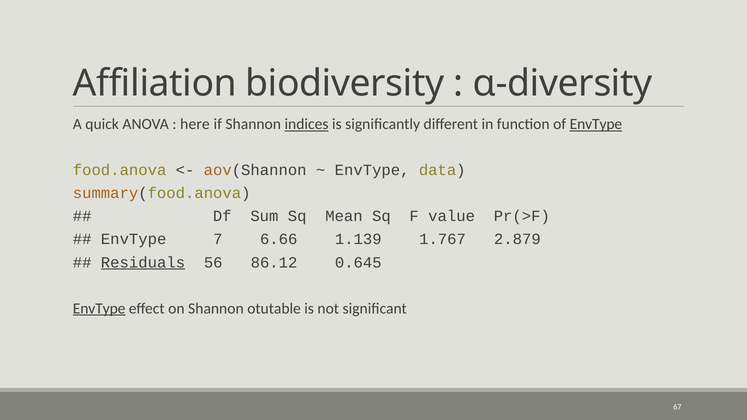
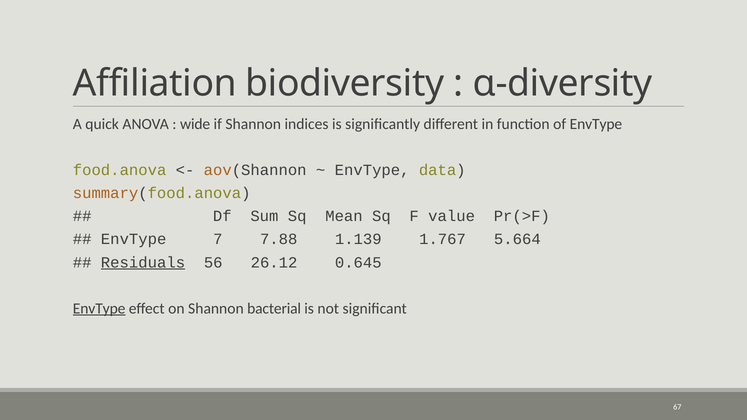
here: here -> wide (195, 124)
indices underline: present -> none (307, 124)
EnvType underline: present -> none (596, 124)
6.66: 6.66 -> 7.88 (279, 239)
2.879: 2.879 -> 5.664 (517, 239)
86.12: 86.12 -> 26.12 (274, 262)
otutable: otutable -> bacterial (274, 309)
